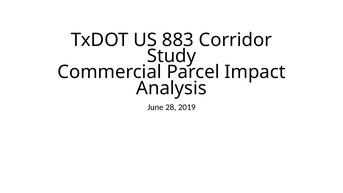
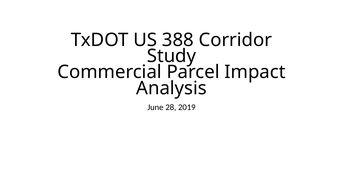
883: 883 -> 388 (178, 40)
